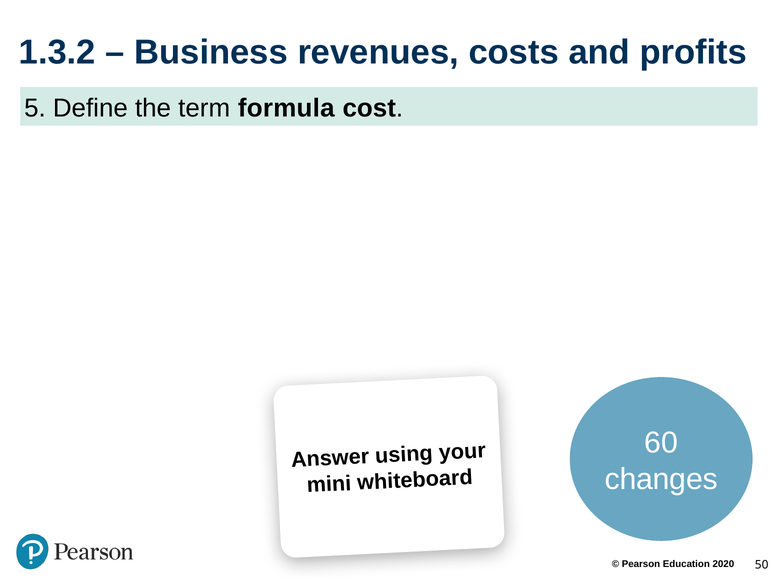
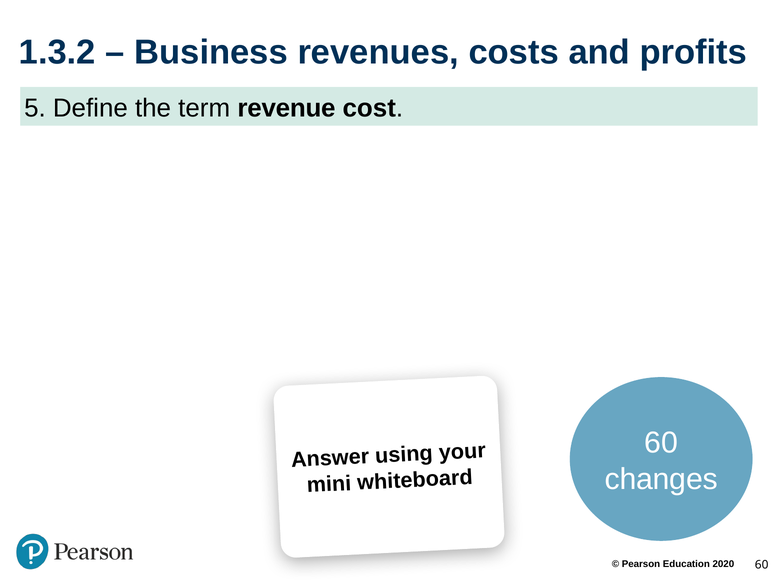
formula: formula -> revenue (286, 108)
50: 50 -> 60 (762, 565)
